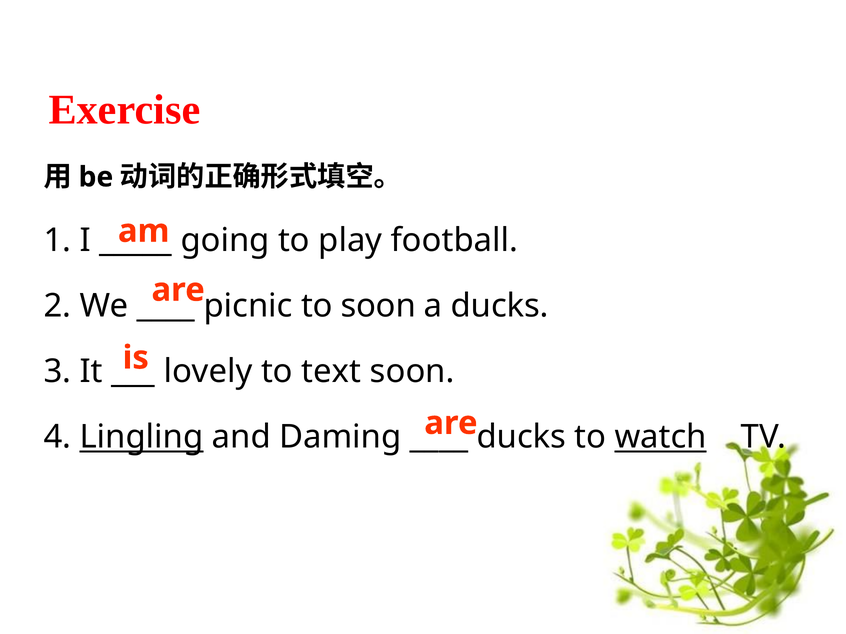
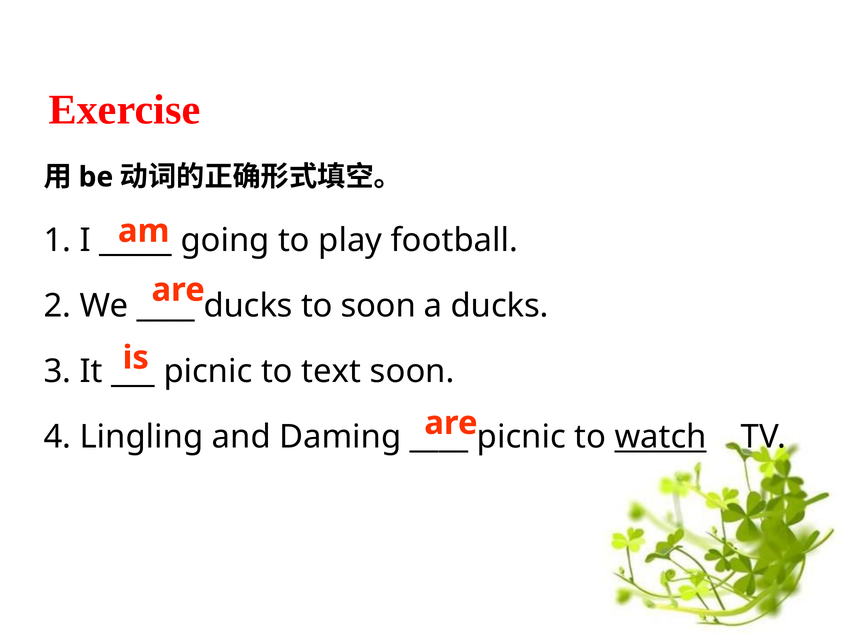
picnic: picnic -> ducks (248, 306)
lovely: lovely -> picnic (208, 372)
Lingling underline: present -> none (142, 437)
ducks: ducks -> picnic (521, 437)
